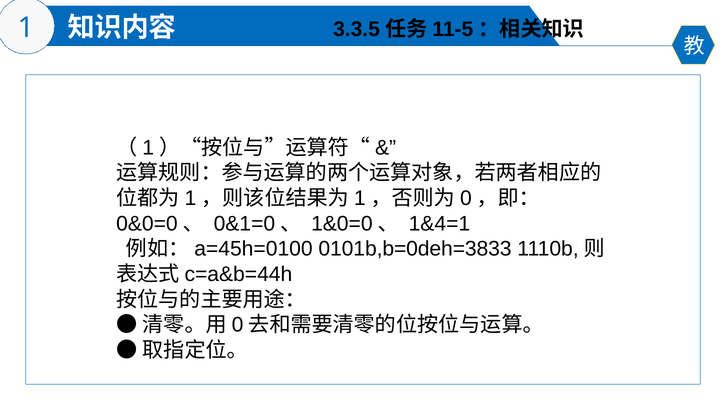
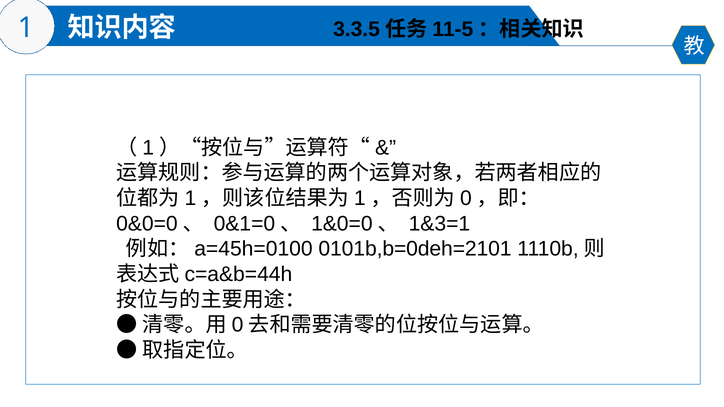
1&4=1: 1&4=1 -> 1&3=1 (439, 224)
0101b,b=0deh=3833: 0101b,b=0deh=3833 -> 0101b,b=0deh=2101 (415, 249)
